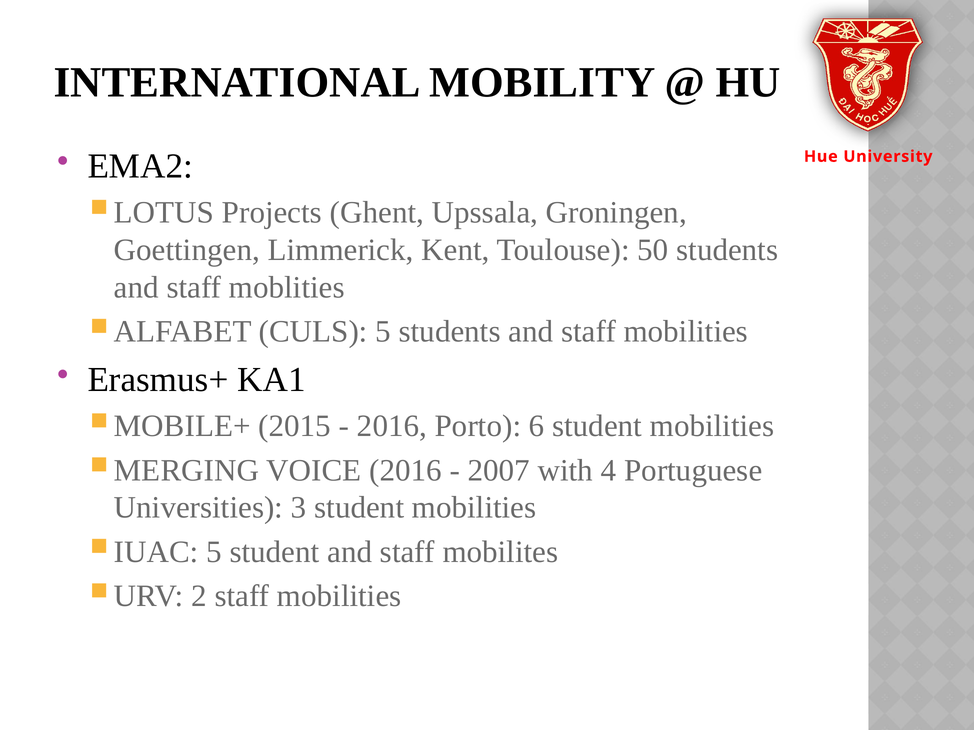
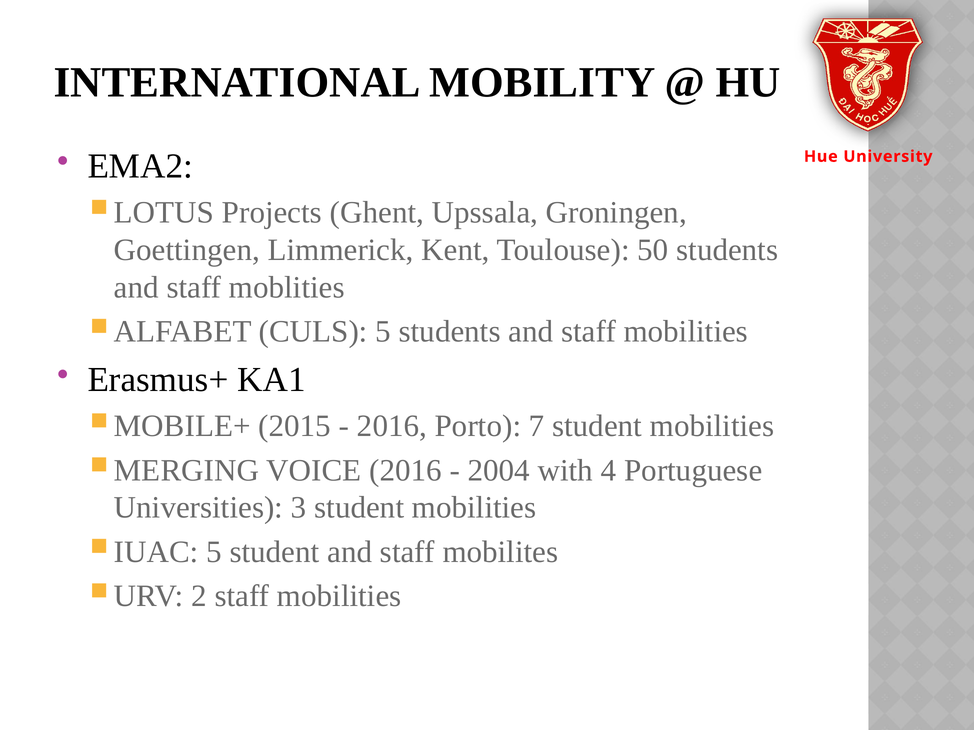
6: 6 -> 7 (537, 426)
2007: 2007 -> 2004 (499, 471)
